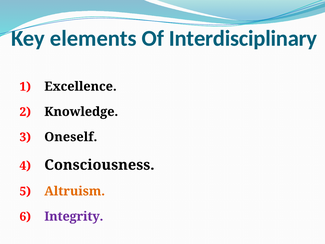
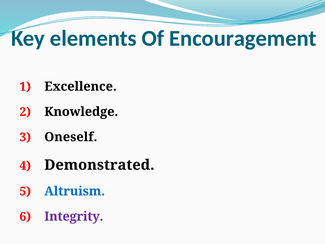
Interdisciplinary: Interdisciplinary -> Encouragement (243, 38)
Consciousness: Consciousness -> Demonstrated (99, 165)
Altruism colour: orange -> blue (75, 191)
